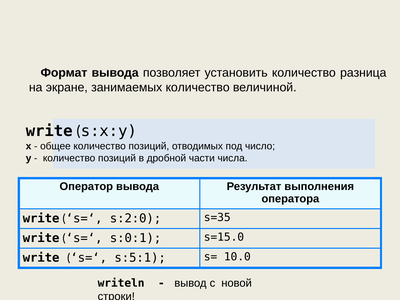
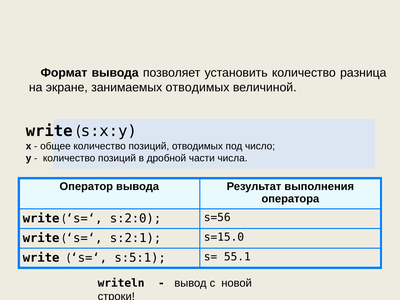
занимаемых количество: количество -> отводимых (198, 87)
s=35: s=35 -> s=56 (217, 217)
s:0:1: s:0:1 -> s:2:1 (136, 238)
10.0: 10.0 -> 55.1 (237, 257)
